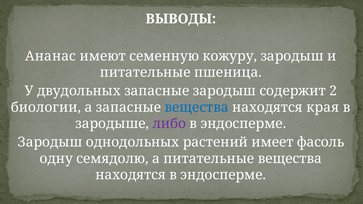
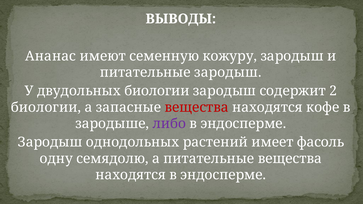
питательные пшеница: пшеница -> зародыш (228, 72)
двудольных запасные: запасные -> биологии (157, 91)
вещества colour: blue -> red (197, 107)
края: края -> кофе (323, 107)
